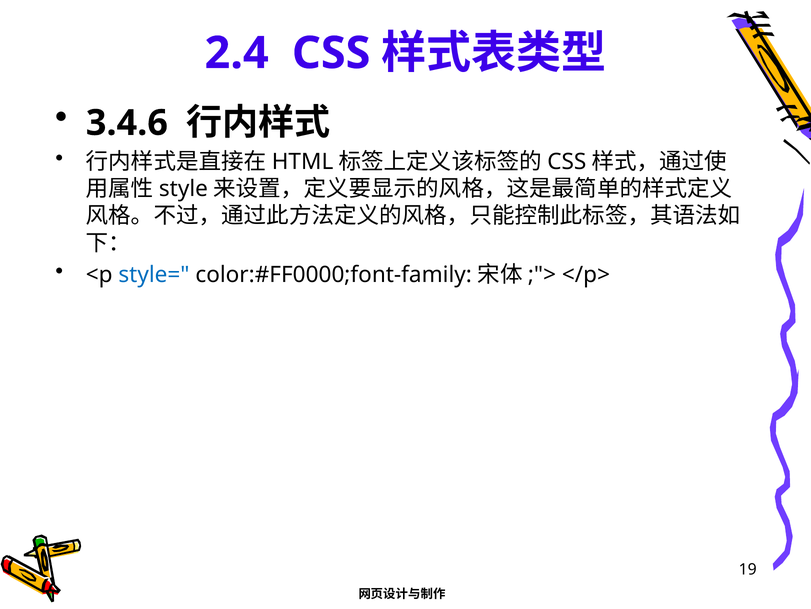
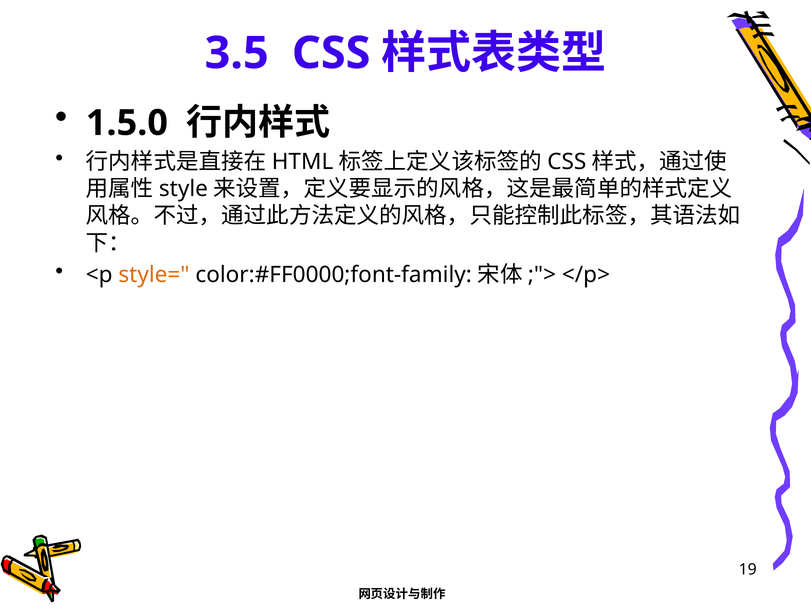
2.4: 2.4 -> 3.5 (237, 53)
3.4.6: 3.4.6 -> 1.5.0 (127, 123)
style= colour: blue -> orange (154, 274)
